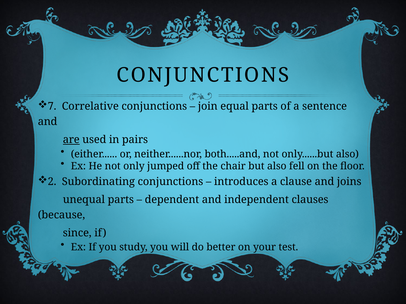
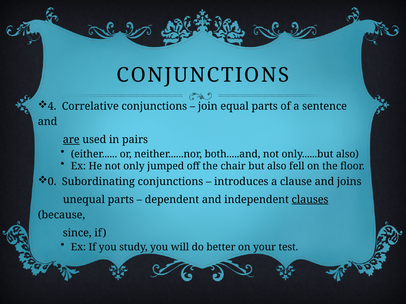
7: 7 -> 4 (52, 107)
2: 2 -> 0 (52, 182)
clauses underline: none -> present (310, 200)
